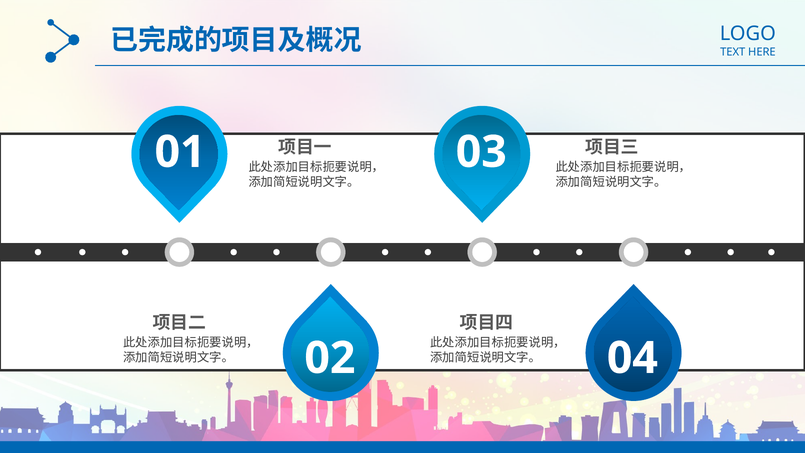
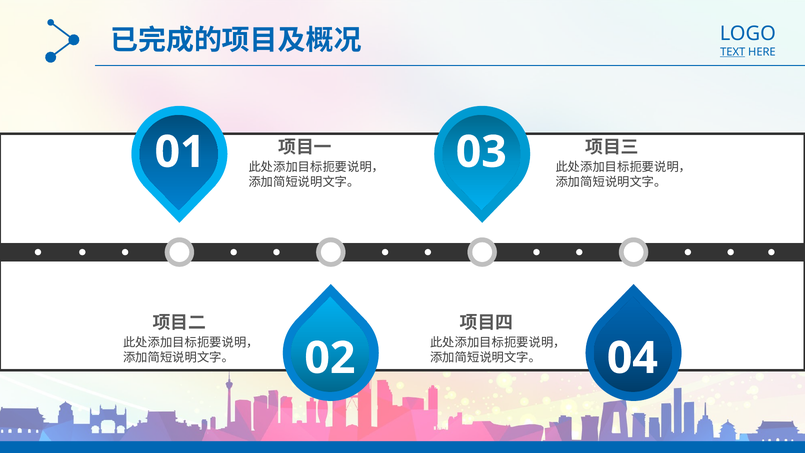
TEXT underline: none -> present (733, 52)
